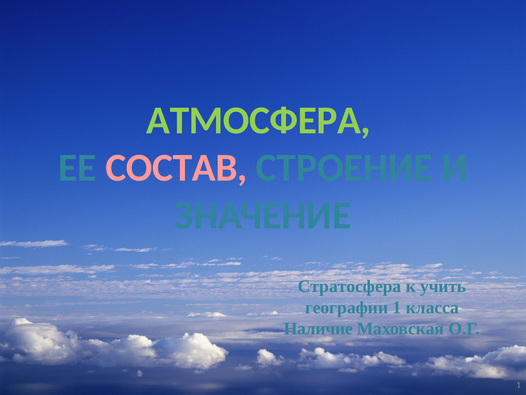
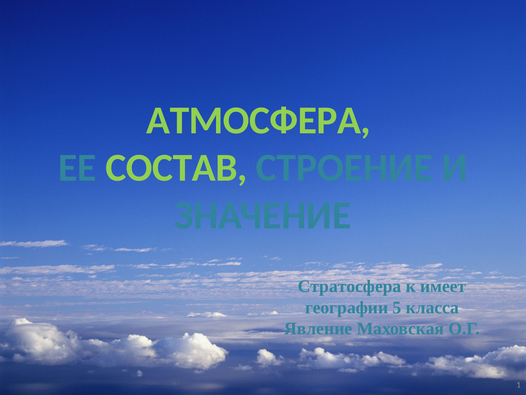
СОСТАВ colour: pink -> light green (176, 168)
учить: учить -> имеет (443, 286)
географии 1: 1 -> 5 (397, 307)
Наличие: Наличие -> Явление (318, 328)
